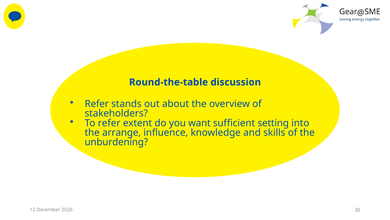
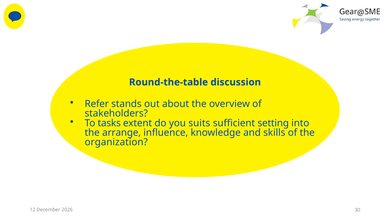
To refer: refer -> tasks (109, 123)
want: want -> suits (199, 123)
unburdening: unburdening -> organization (116, 142)
